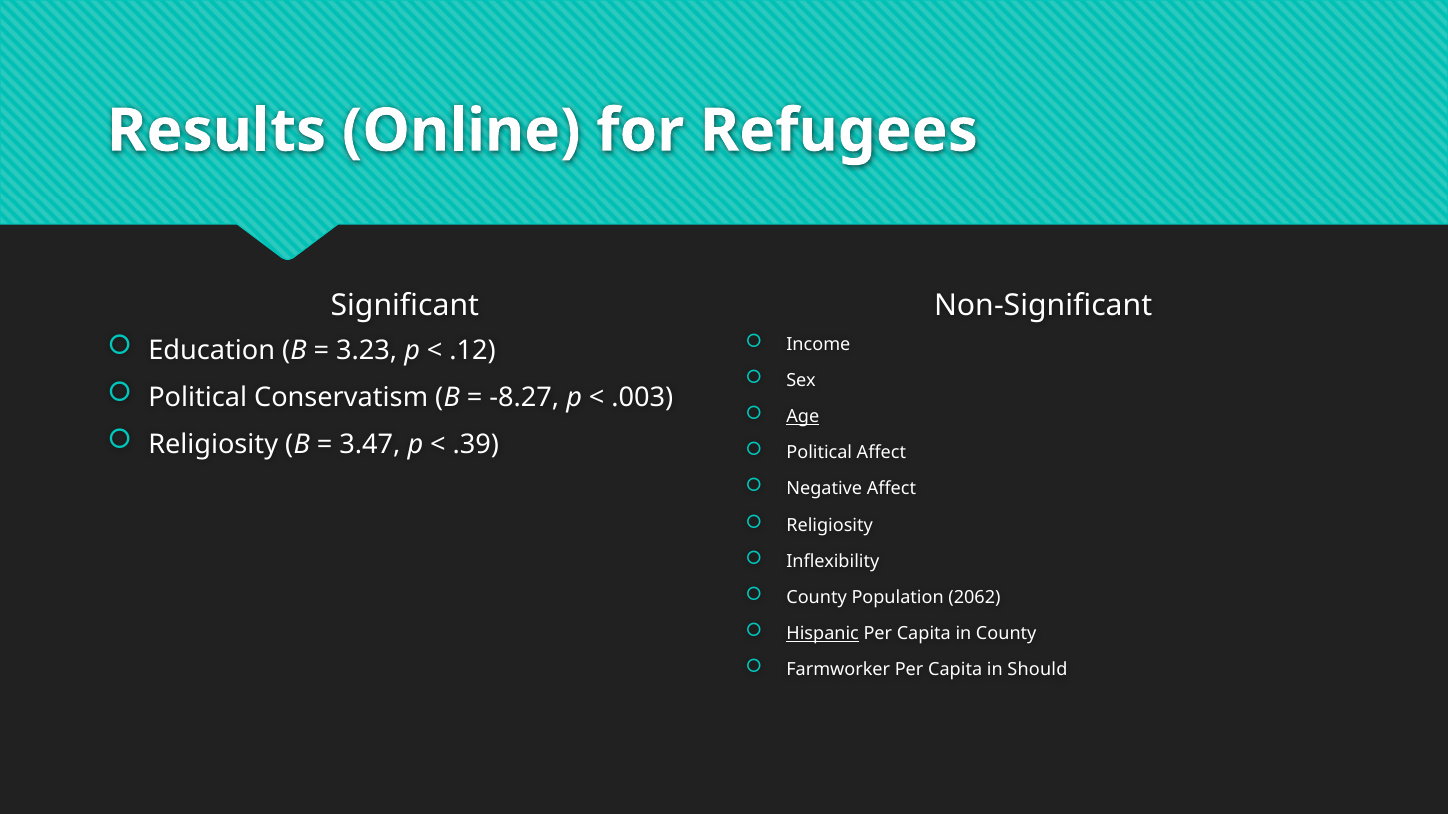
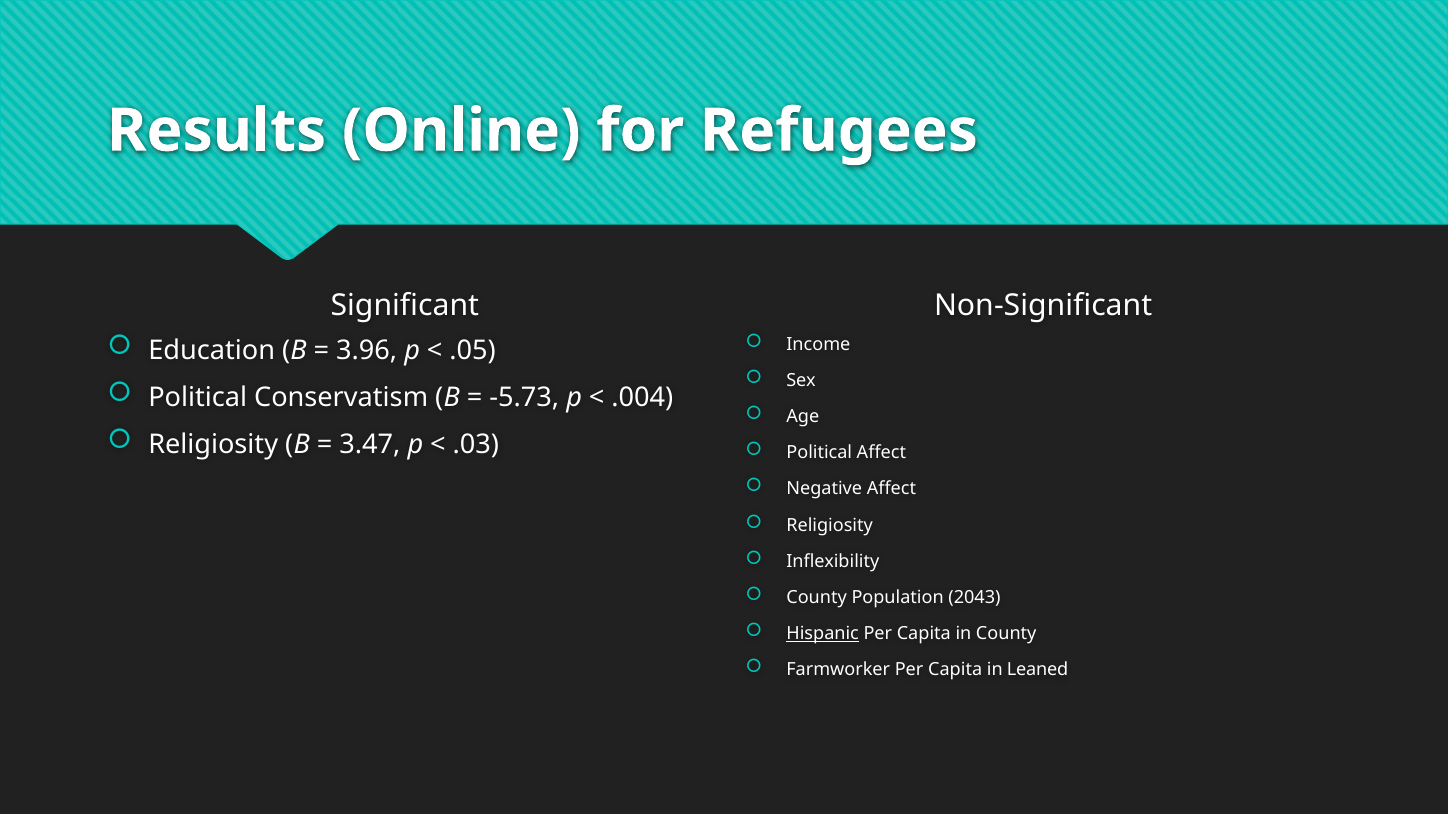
3.23: 3.23 -> 3.96 (367, 350)
.12: .12 -> .05 (473, 350)
-8.27: -8.27 -> -5.73 (524, 397)
.003: .003 -> .004 (642, 397)
Age underline: present -> none (803, 417)
.39: .39 -> .03 (476, 445)
2062: 2062 -> 2043 (974, 598)
Should: Should -> Leaned (1038, 670)
